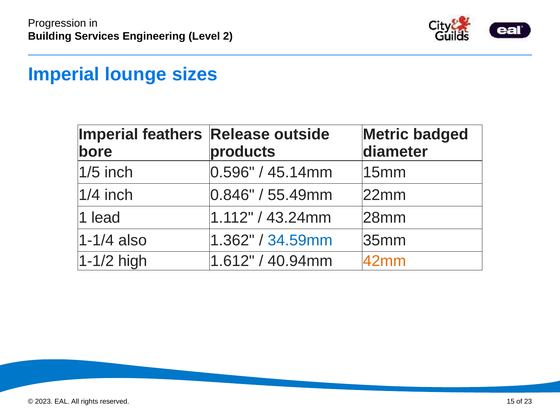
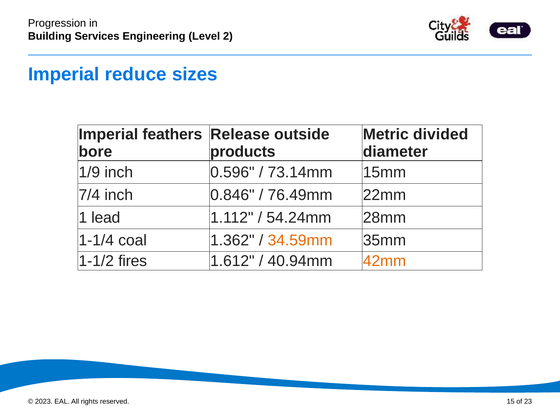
lounge: lounge -> reduce (136, 74)
badged: badged -> divided (441, 134)
1/5: 1/5 -> 1/9 (89, 172)
45.14mm: 45.14mm -> 73.14mm (300, 172)
1/4: 1/4 -> 7/4 (89, 195)
55.49mm: 55.49mm -> 76.49mm (300, 195)
43.24mm: 43.24mm -> 54.24mm (299, 218)
also: also -> coal (133, 240)
34.59mm colour: blue -> orange (300, 240)
high: high -> fires (133, 261)
